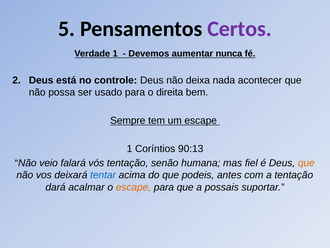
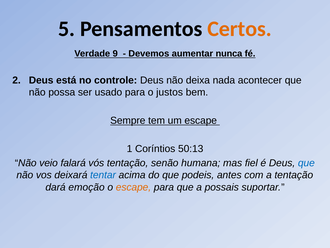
Certos colour: purple -> orange (240, 29)
Verdade 1: 1 -> 9 (115, 54)
direita: direita -> justos (170, 92)
90:13: 90:13 -> 50:13 (191, 149)
que colour: orange -> blue (306, 163)
acalmar: acalmar -> emoção (87, 187)
